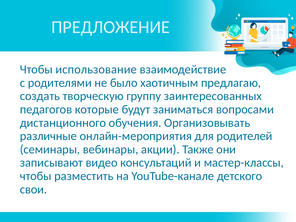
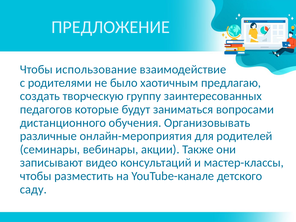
свои: свои -> саду (33, 189)
